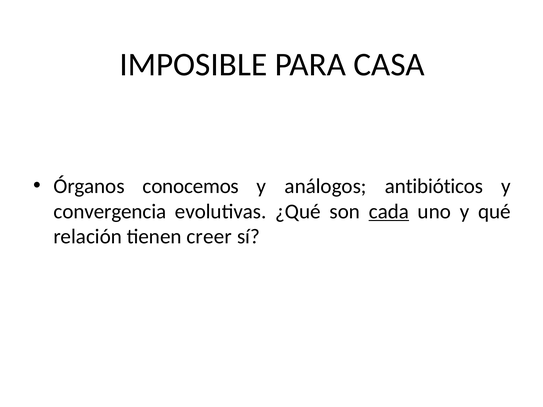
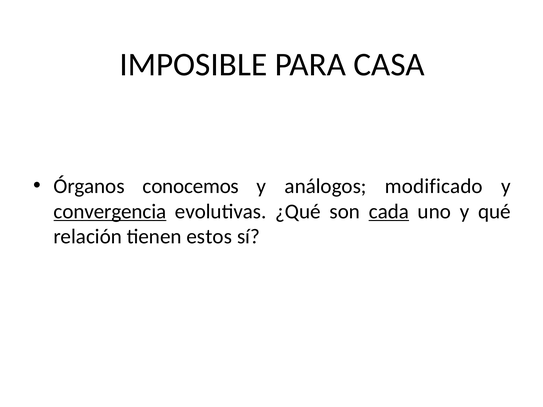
antibióticos: antibióticos -> modificado (434, 186)
convergencia underline: none -> present (110, 212)
creer: creer -> estos (209, 237)
